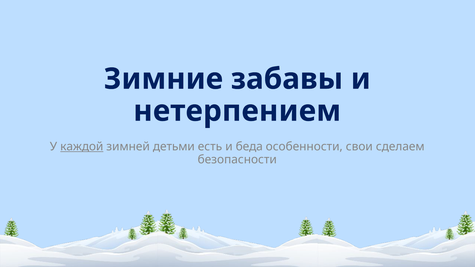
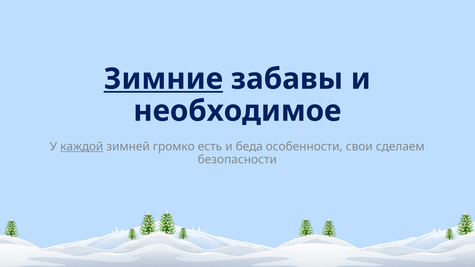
Зимние underline: none -> present (163, 79)
нетерпением: нетерпением -> необходимое (237, 111)
детьми: детьми -> громко (174, 147)
